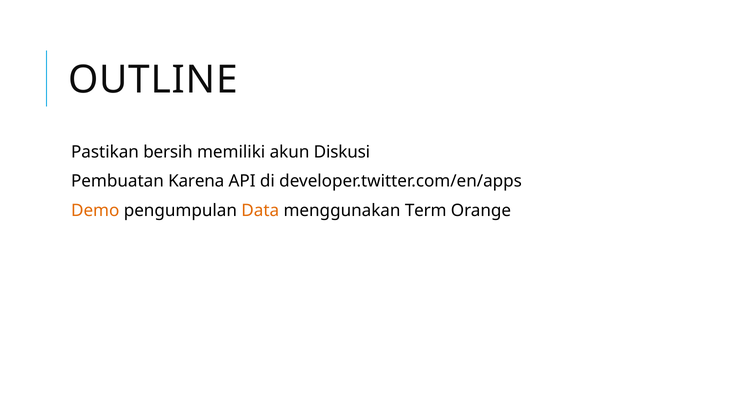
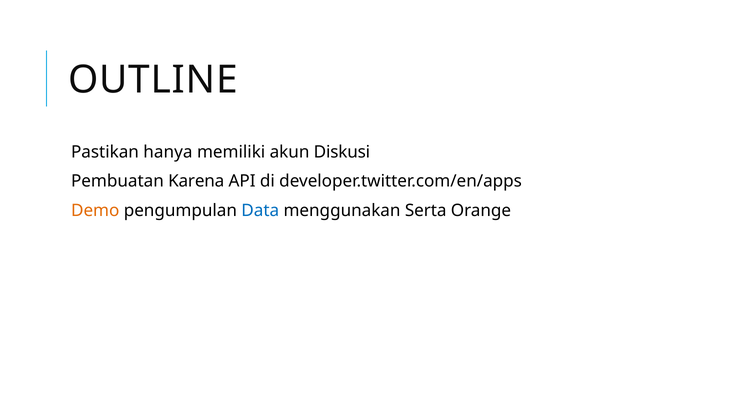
bersih: bersih -> hanya (168, 152)
Data colour: orange -> blue (260, 210)
Term: Term -> Serta (426, 210)
